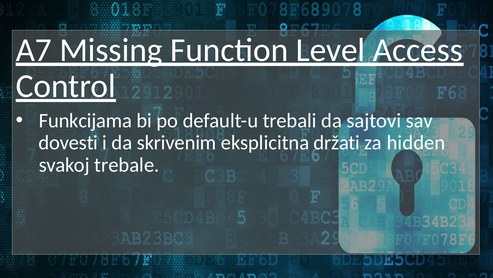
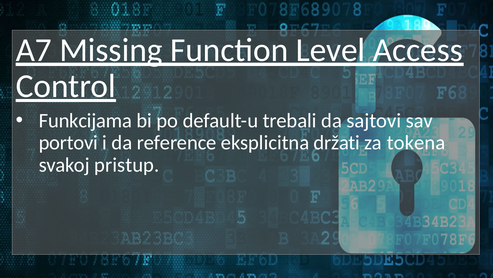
dovesti: dovesti -> portovi (68, 142)
skrivenim: skrivenim -> reference (177, 142)
hidden: hidden -> tokena (416, 142)
trebale: trebale -> pristup (127, 165)
